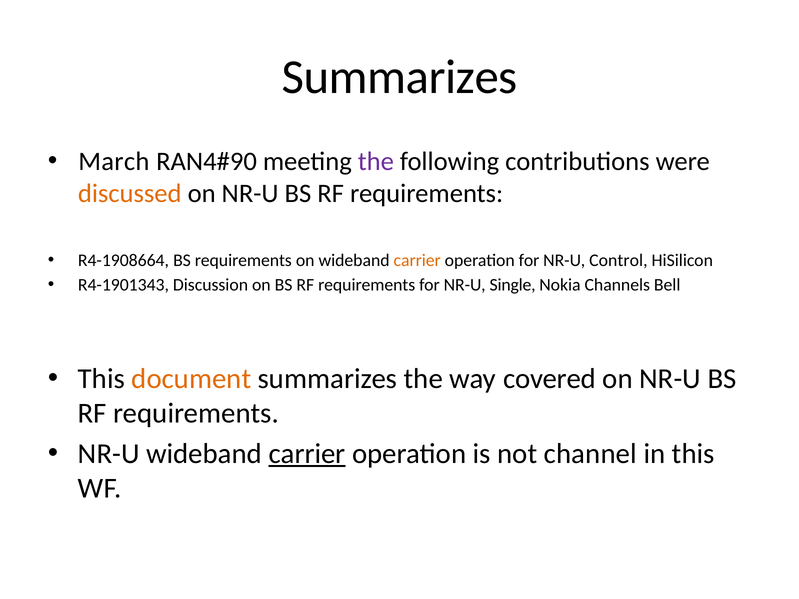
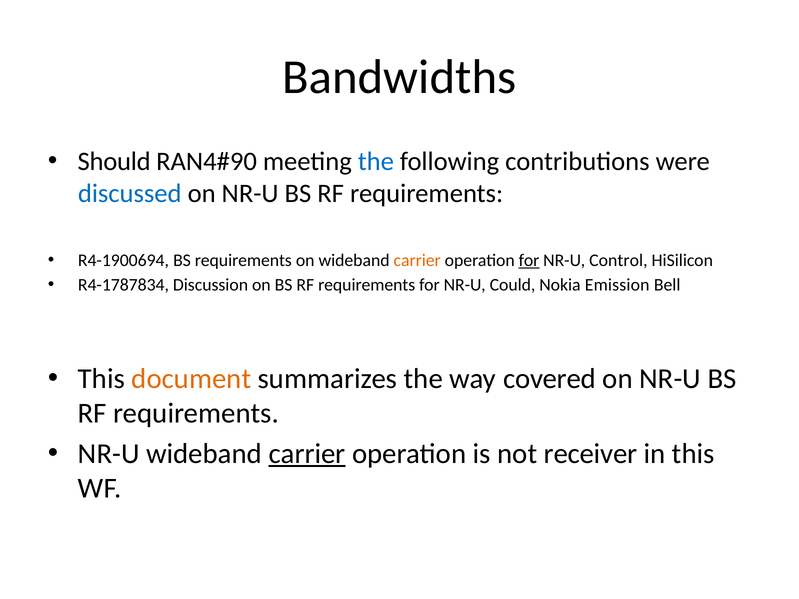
Summarizes: Summarizes -> Bandwidths (399, 77)
March: March -> Should (114, 162)
the colour: purple -> blue (376, 162)
discussed colour: orange -> blue (130, 194)
R4-1908664: R4-1908664 -> R4-1900694 (123, 260)
for underline: none -> present (529, 260)
R4-1901343: R4-1901343 -> R4-1787834 (123, 285)
Single: Single -> Could (513, 285)
Channels: Channels -> Emission (617, 285)
channel: channel -> receiver (591, 454)
